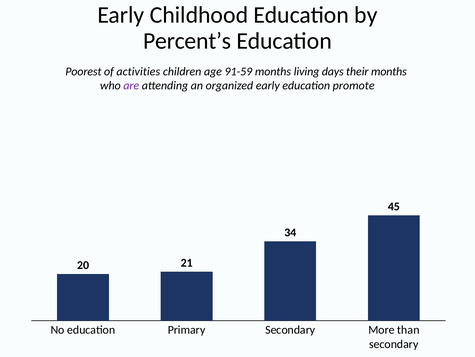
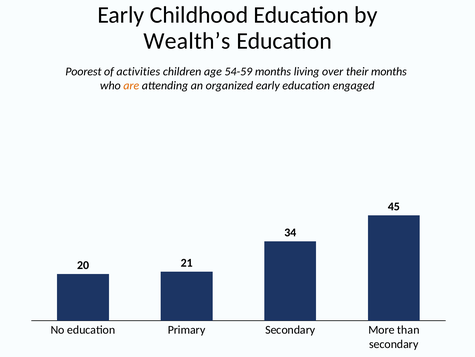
Percent’s: Percent’s -> Wealth’s (187, 41)
91-59: 91-59 -> 54-59 (238, 71)
days: days -> over (333, 71)
are colour: purple -> orange (131, 86)
promote: promote -> engaged (354, 86)
